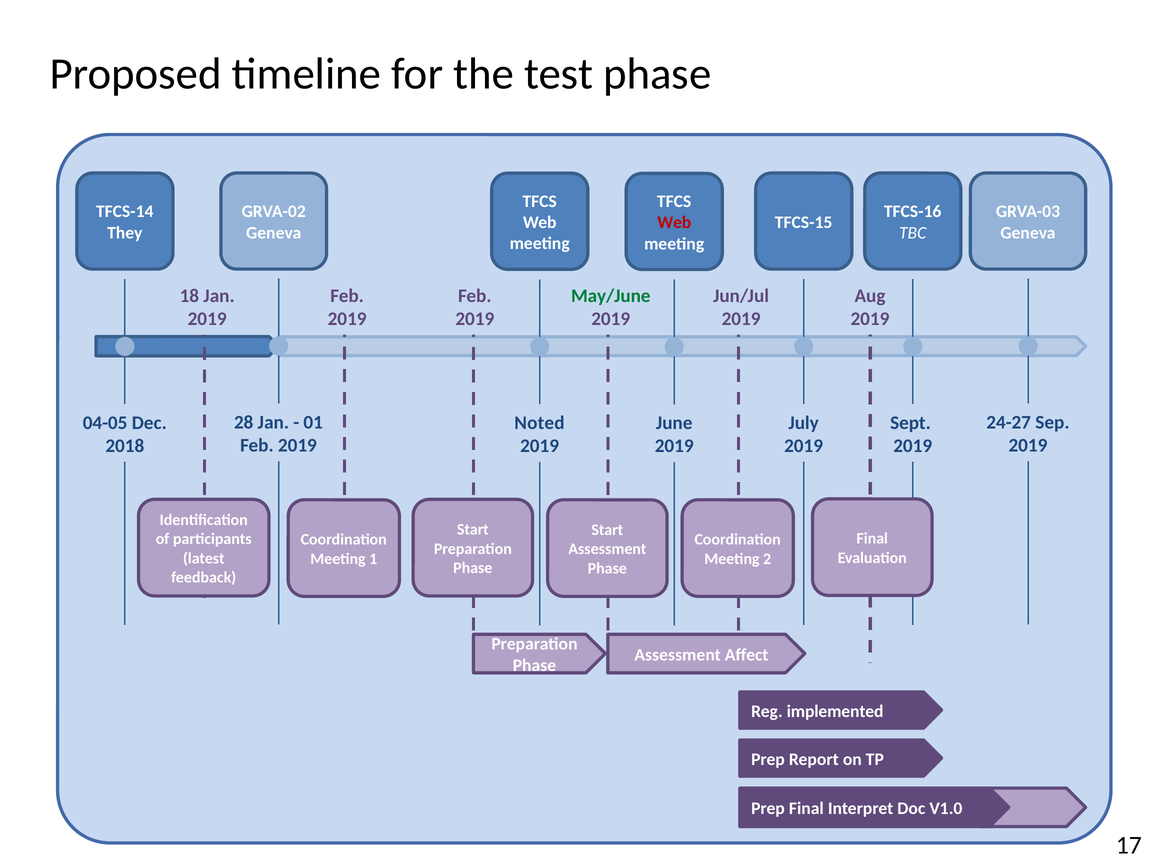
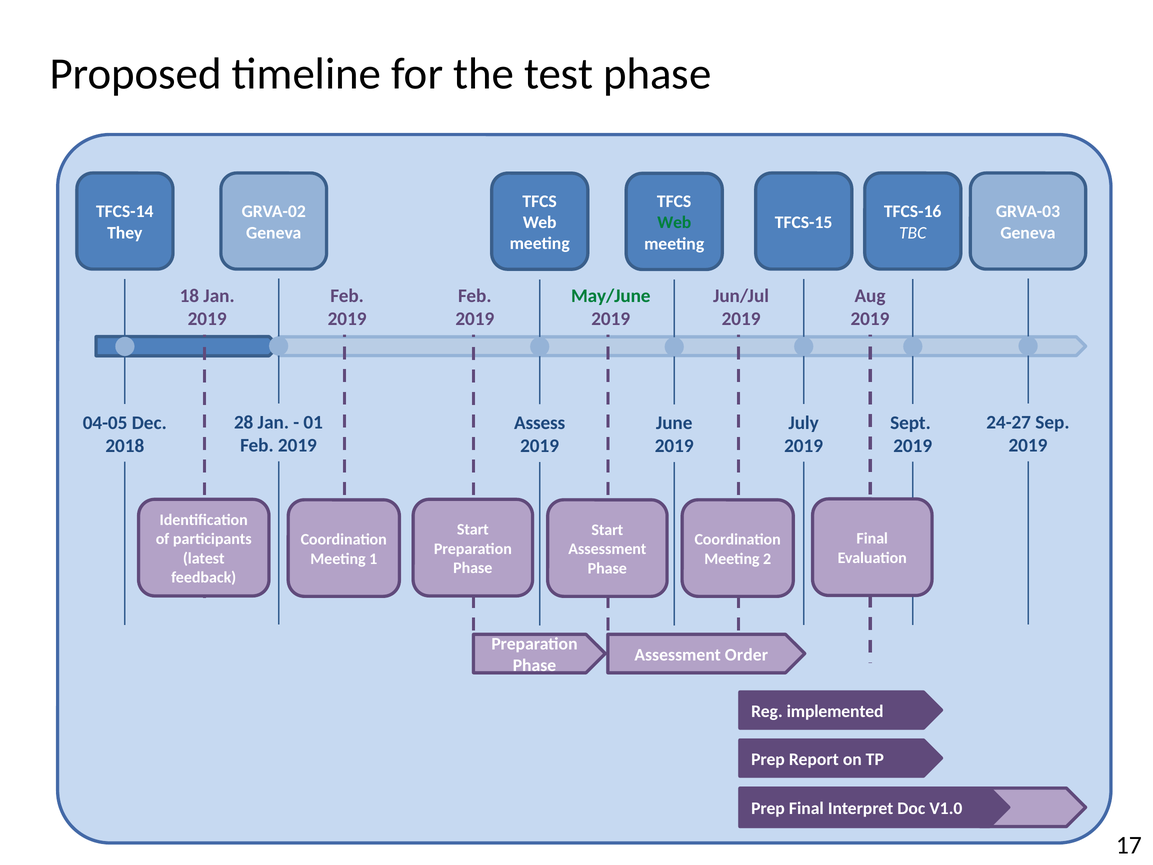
Web colour: red -> green (674, 223)
Noted: Noted -> Assess (540, 423)
Affect: Affect -> Order (746, 655)
